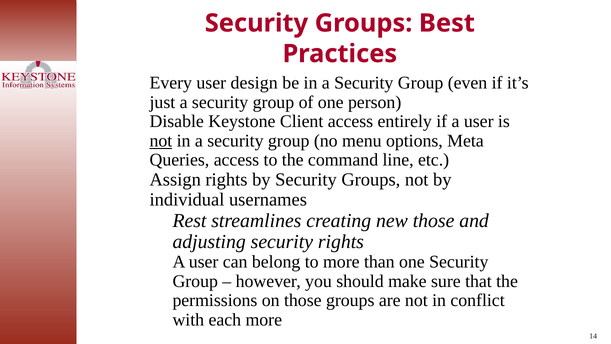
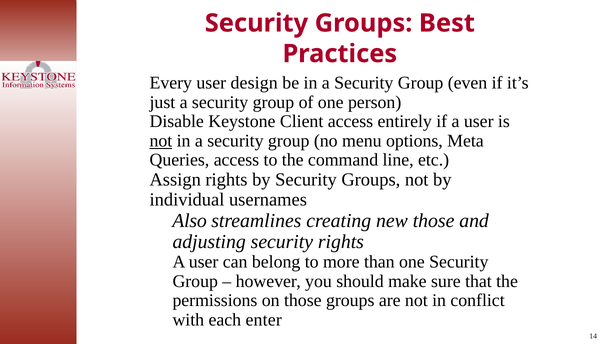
Rest: Rest -> Also (190, 220)
each more: more -> enter (264, 320)
